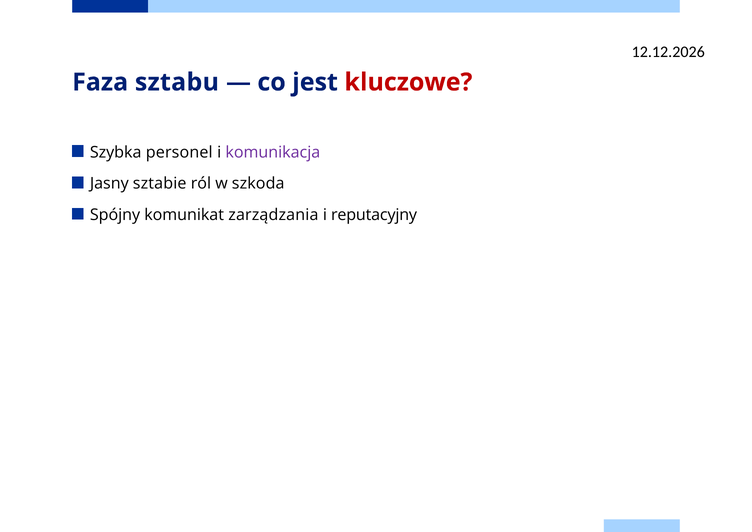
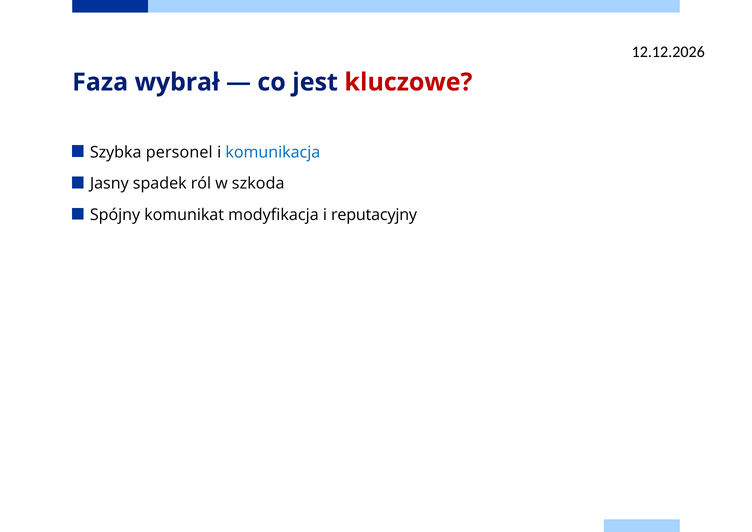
sztabu: sztabu -> wybrał (177, 82)
komunikacja colour: purple -> blue (273, 152)
sztabie: sztabie -> spadek (160, 183)
zarządzania: zarządzania -> modyfikacja (273, 215)
